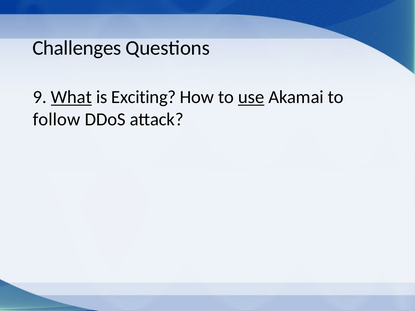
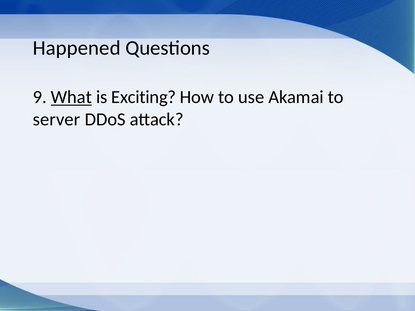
Challenges: Challenges -> Happened (77, 48)
use underline: present -> none (251, 97)
follow: follow -> server (57, 119)
